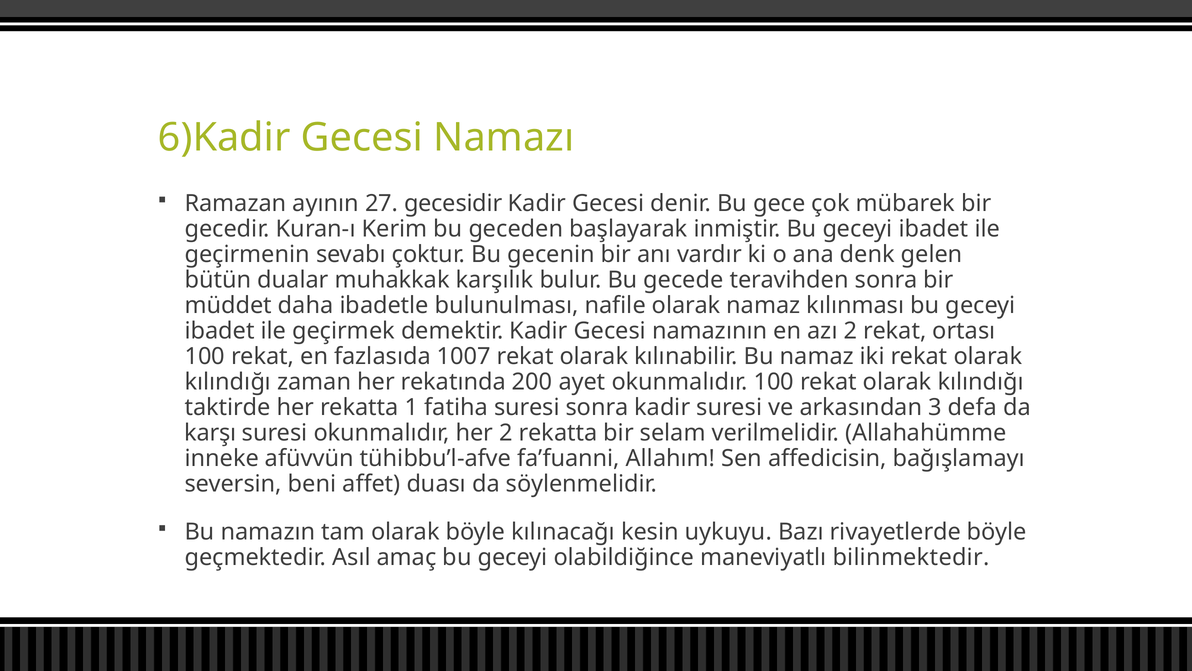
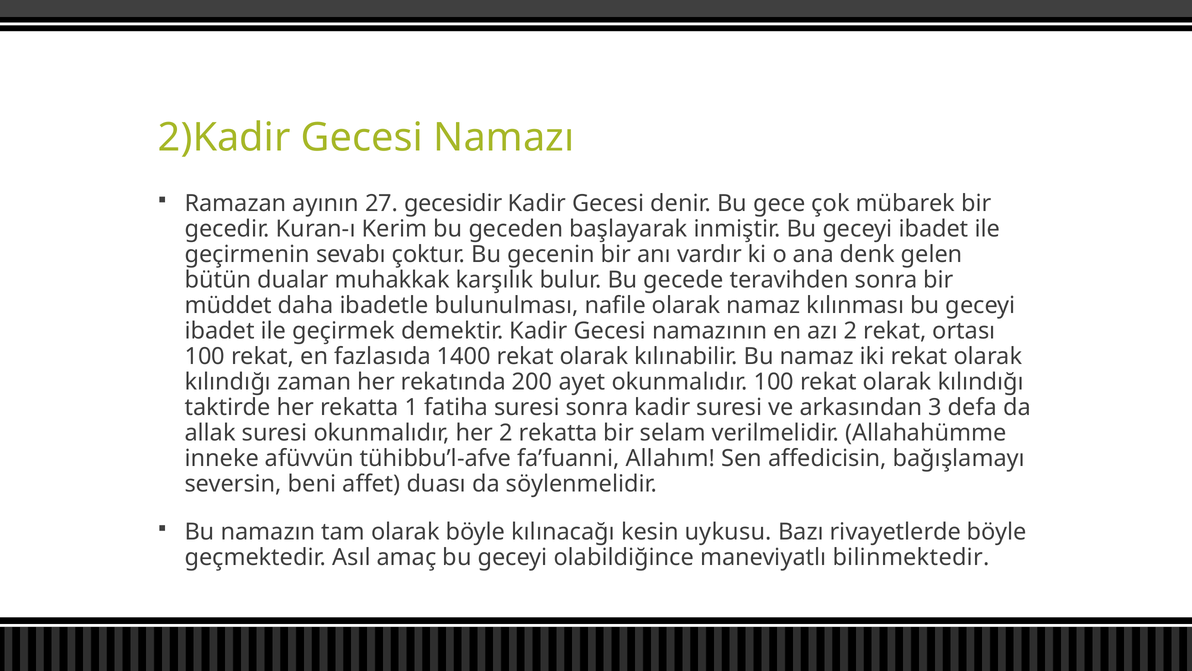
6)Kadir: 6)Kadir -> 2)Kadir (224, 138)
1007: 1007 -> 1400 (464, 356)
karşı: karşı -> allak (210, 433)
uykuyu: uykuyu -> uykusu (728, 532)
